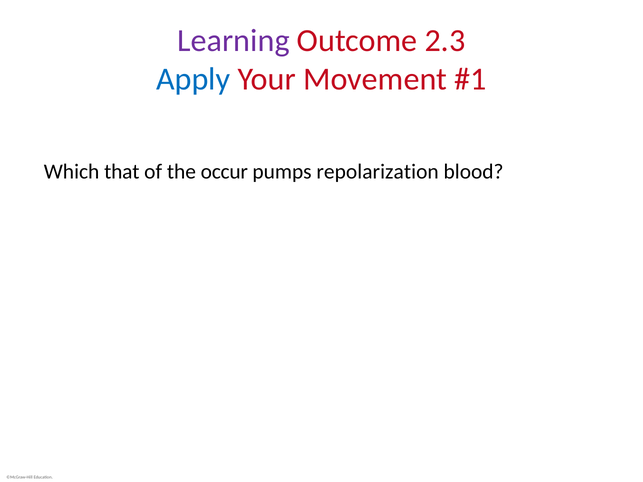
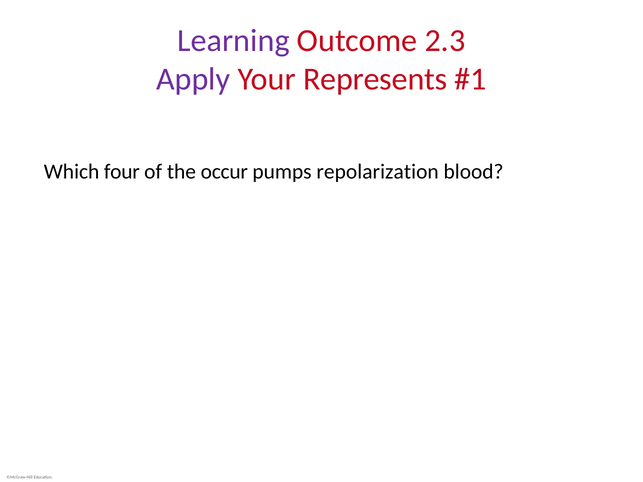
Apply colour: blue -> purple (193, 79)
Movement: Movement -> Represents (375, 79)
that: that -> four (122, 172)
